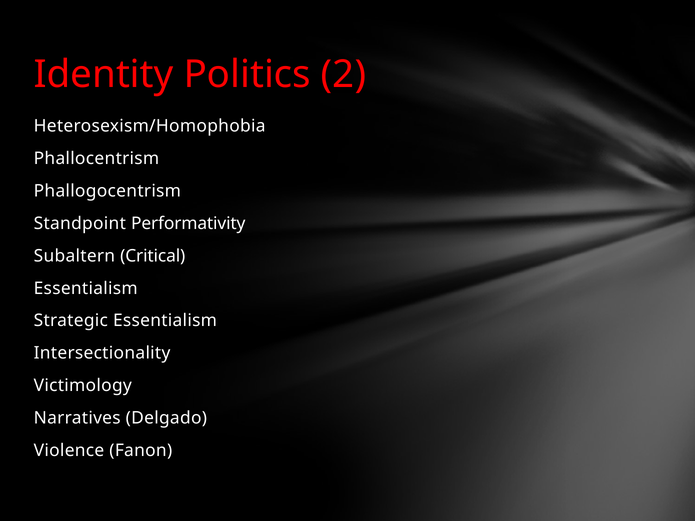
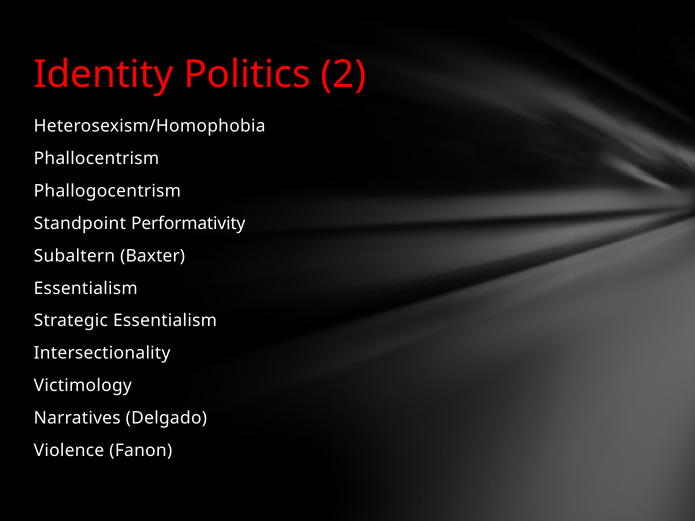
Critical: Critical -> Baxter (153, 256)
